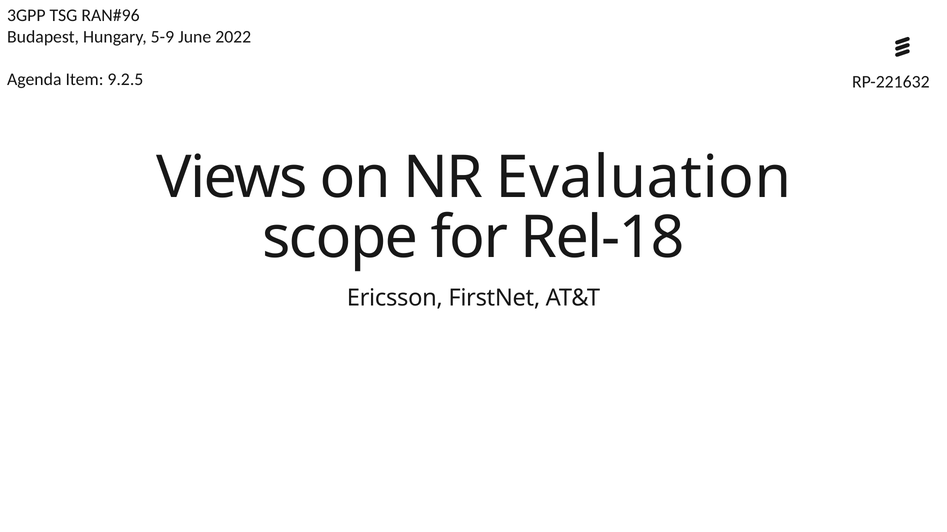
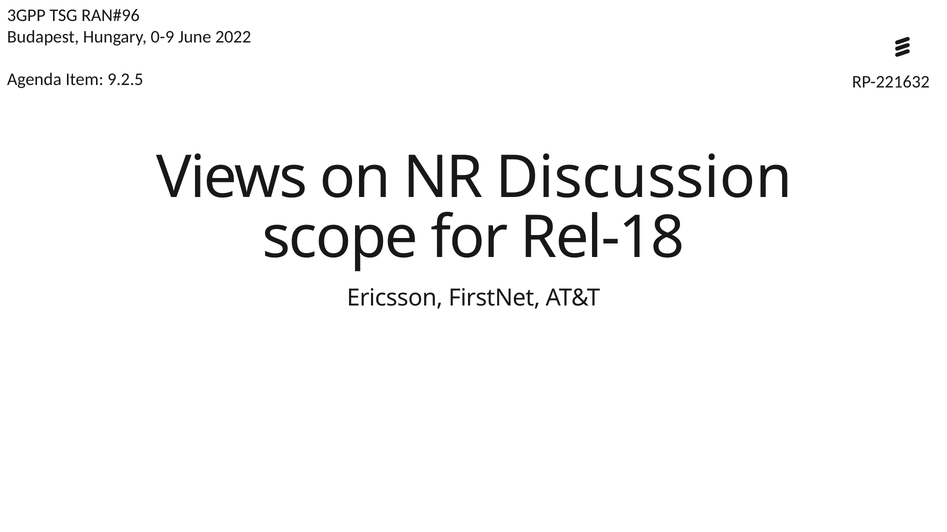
5-9: 5-9 -> 0-9 (162, 37)
Evaluation: Evaluation -> Discussion (644, 178)
